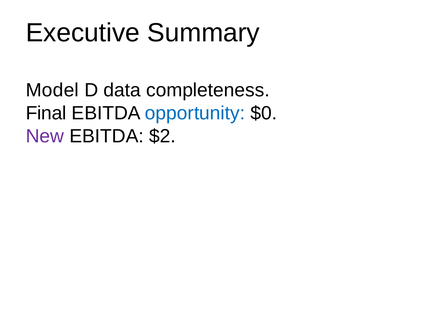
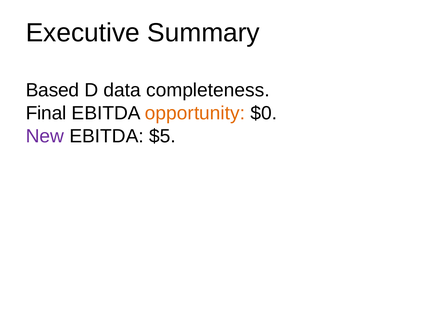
Model: Model -> Based (52, 90)
opportunity colour: blue -> orange (195, 113)
$2: $2 -> $5 (163, 136)
